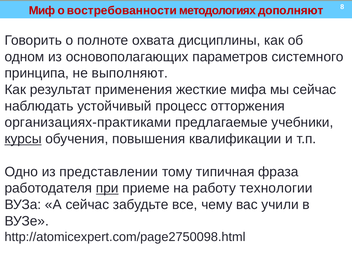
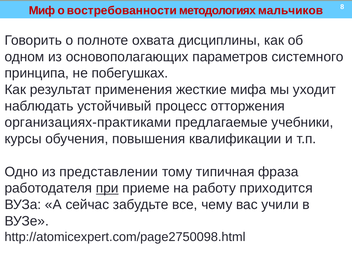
дополняют: дополняют -> мальчиков (291, 11)
выполняют: выполняют -> побегушках (130, 73)
мы сейчас: сейчас -> уходит (315, 90)
курсы underline: present -> none (23, 139)
технологии: технологии -> приходится (276, 188)
